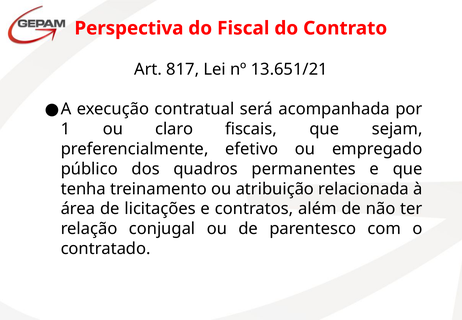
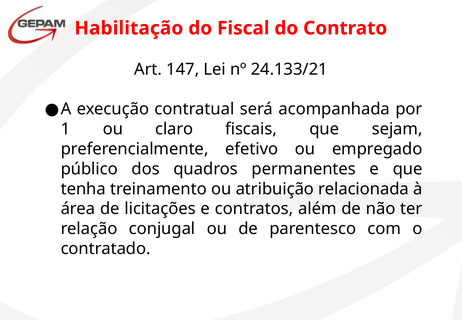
Perspectiva: Perspectiva -> Habilitação (129, 28)
817: 817 -> 147 (183, 69)
13.651/21: 13.651/21 -> 24.133/21 (289, 69)
